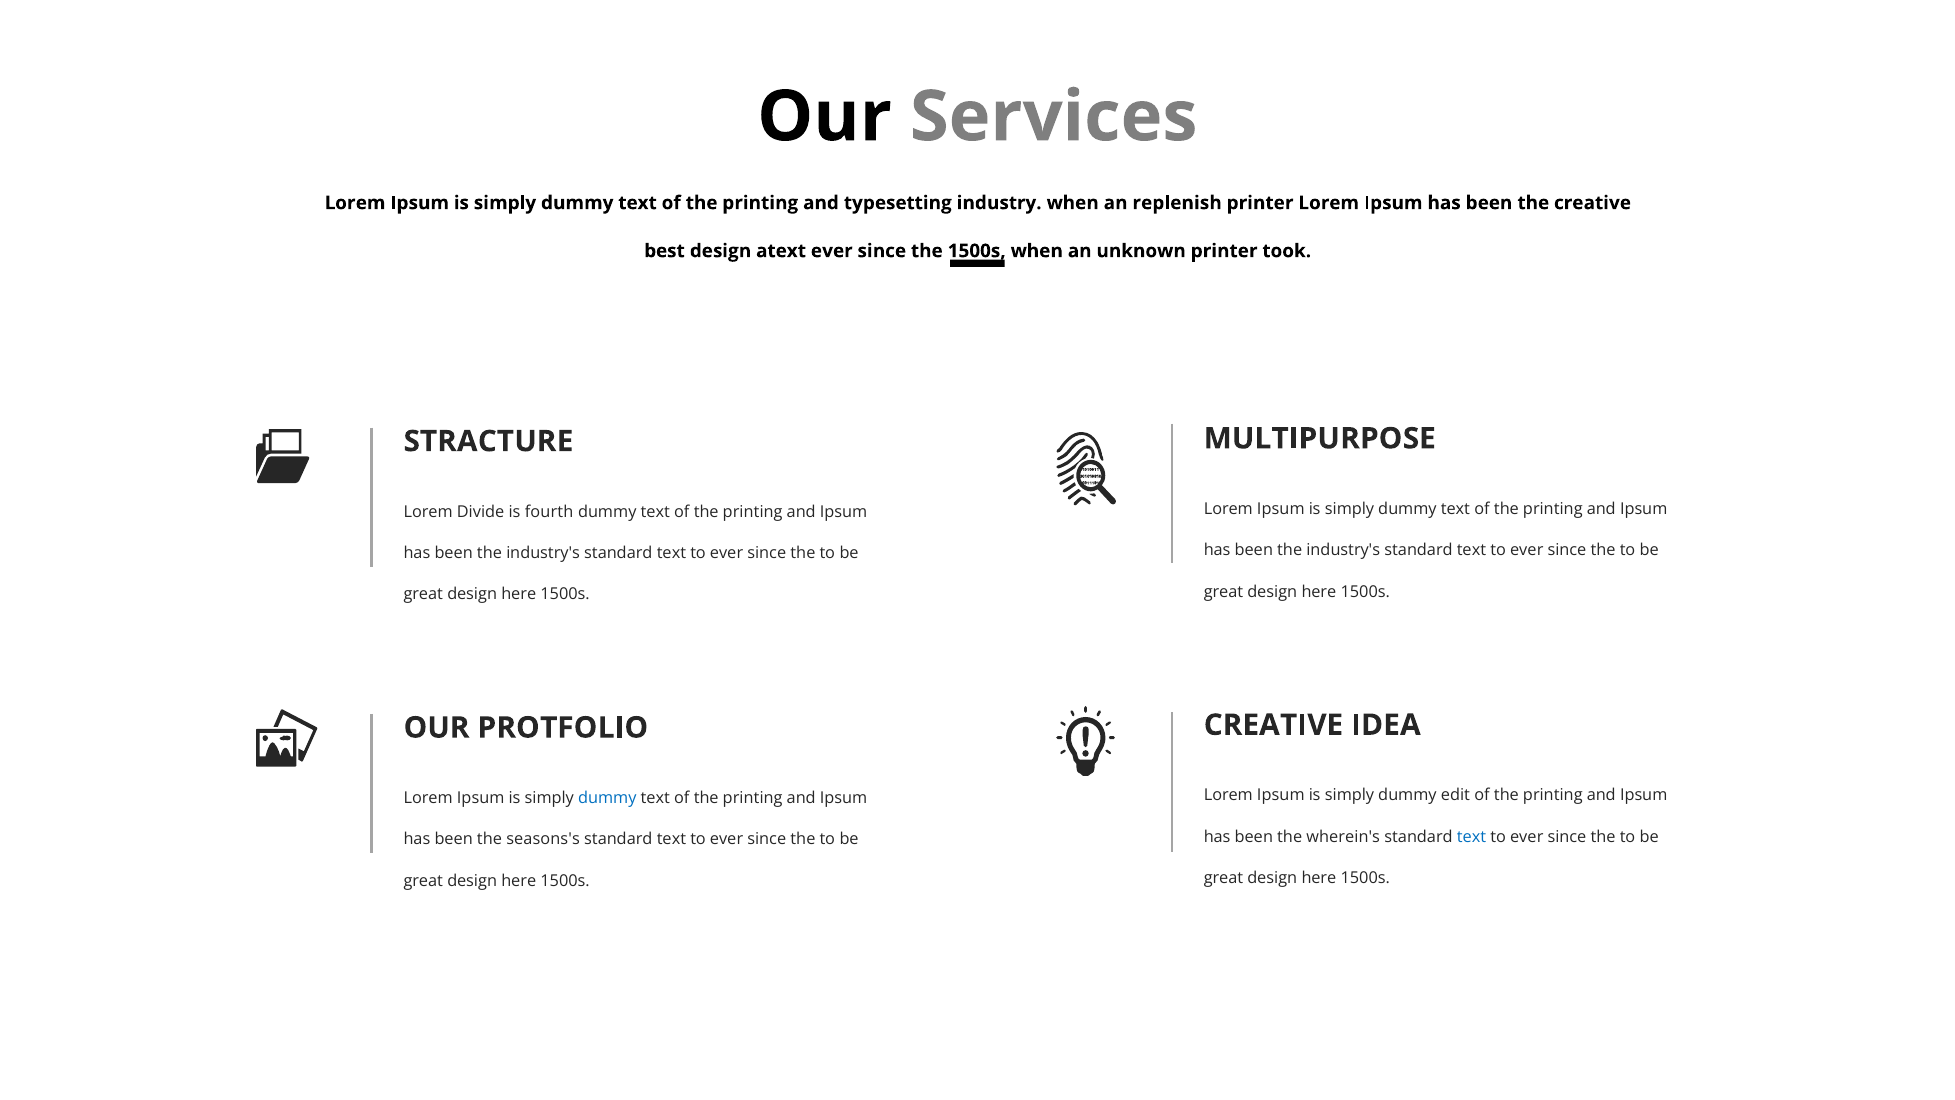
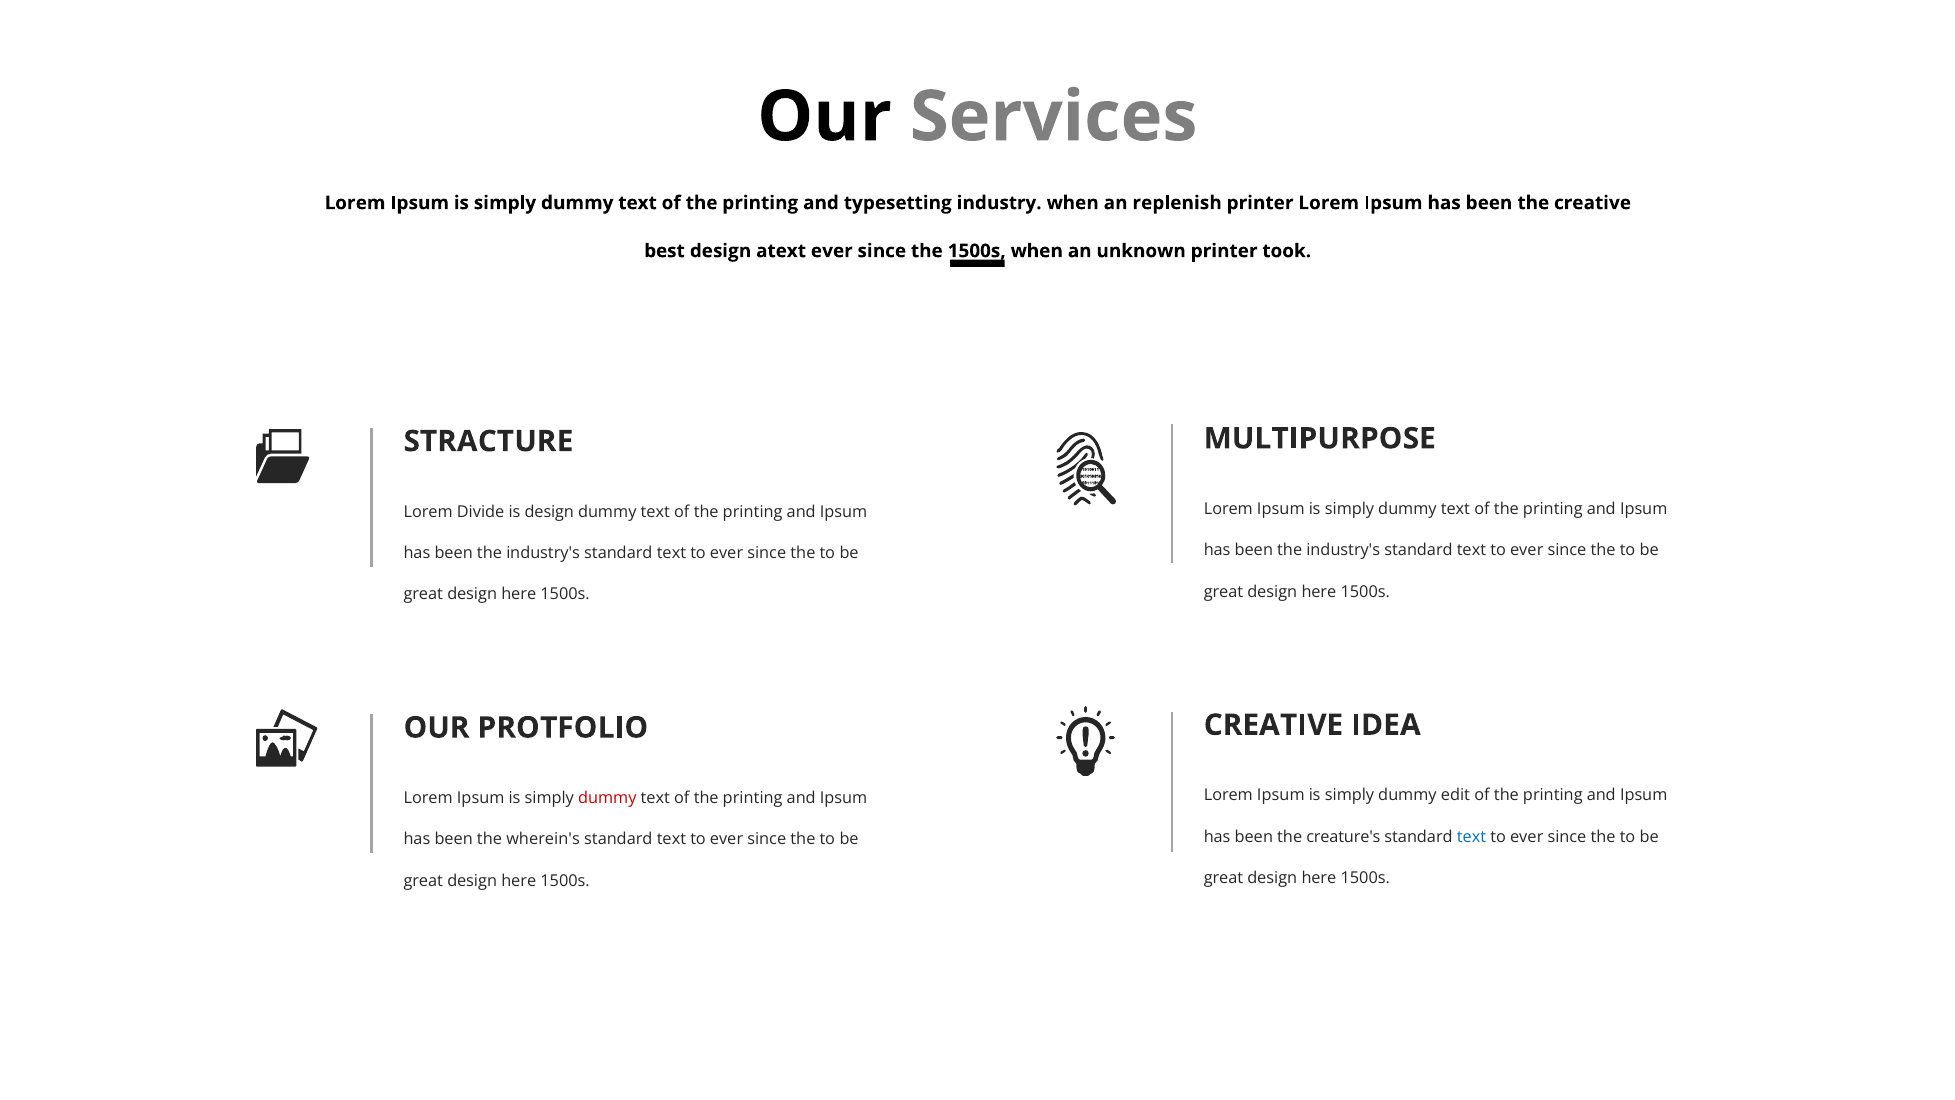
is fourth: fourth -> design (549, 512)
dummy colour: blue -> red (607, 798)
wherein's: wherein's -> creature's (1343, 837)
seasons's: seasons's -> wherein's (543, 839)
